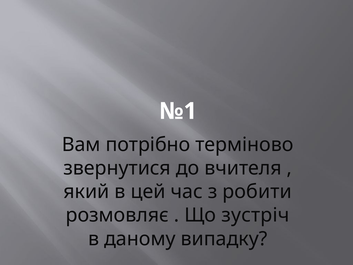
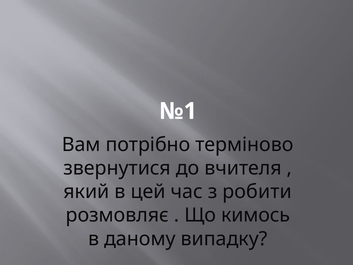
зустріч: зустріч -> кимось (256, 215)
